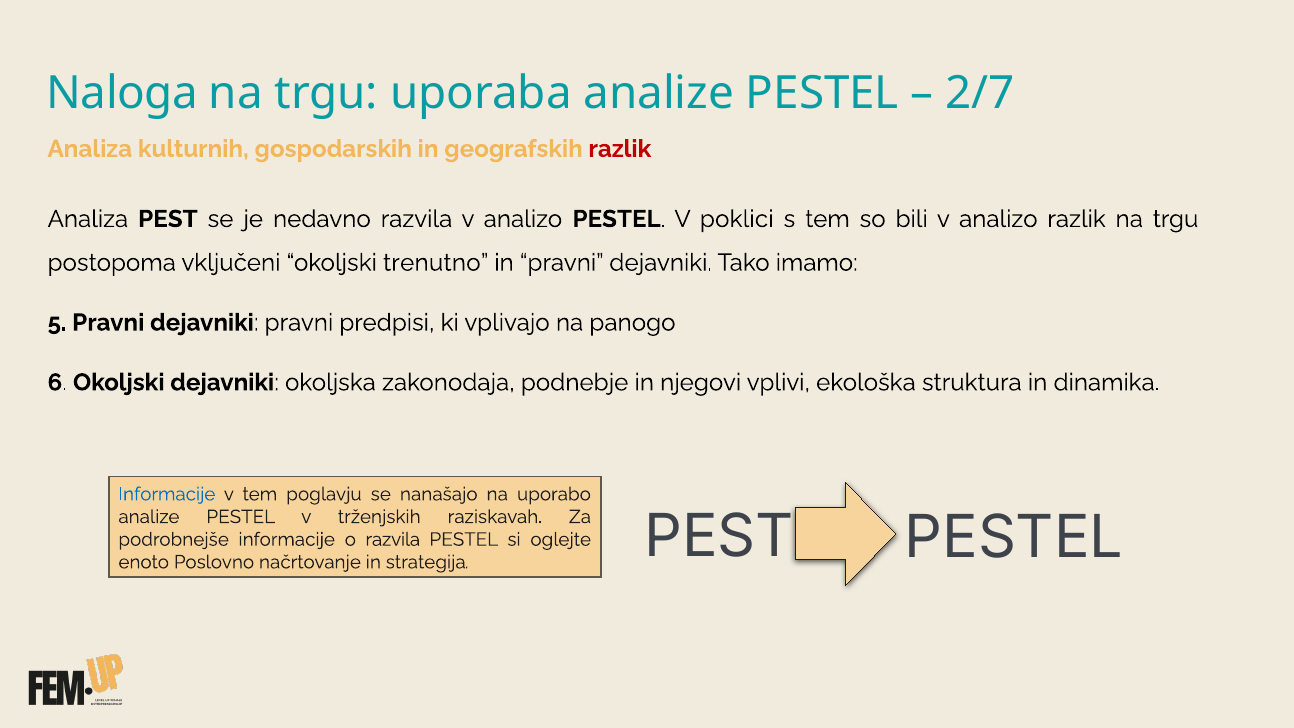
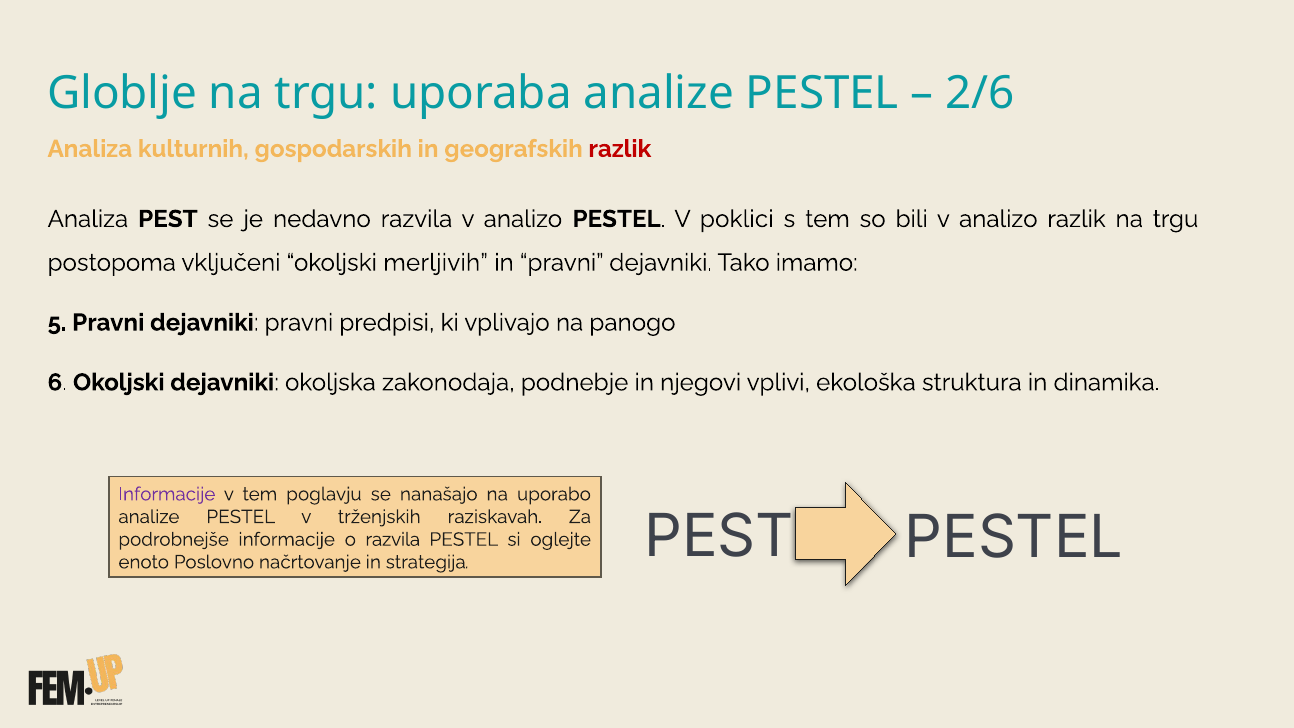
Naloga: Naloga -> Globlje (122, 94)
2/7: 2/7 -> 2/6 (980, 94)
trenutno: trenutno -> merljivih (436, 263)
Informacije colour: blue -> purple (167, 494)
